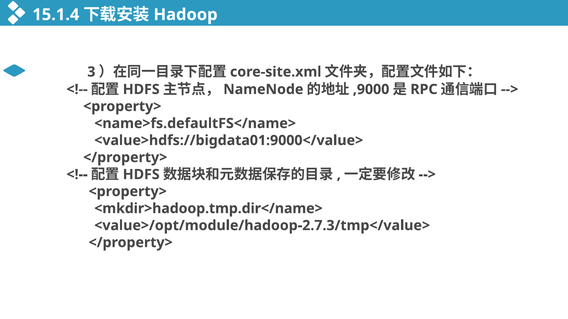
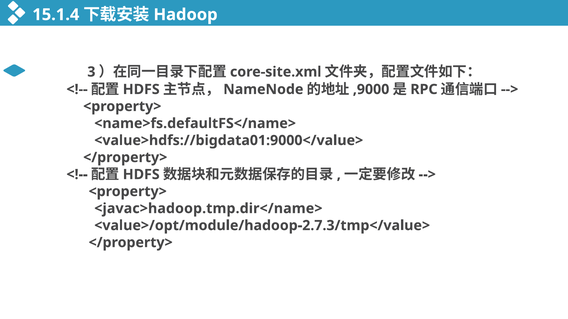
<mkdir>hadoop.tmp.dir</name>: <mkdir>hadoop.tmp.dir</name> -> <javac>hadoop.tmp.dir</name> (208, 209)
